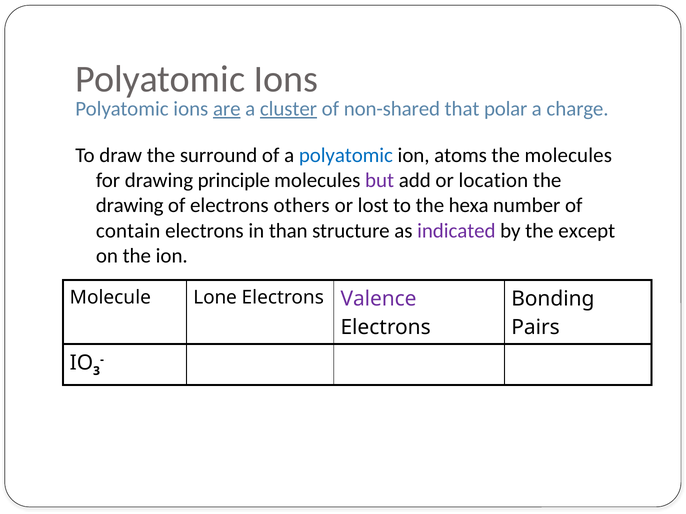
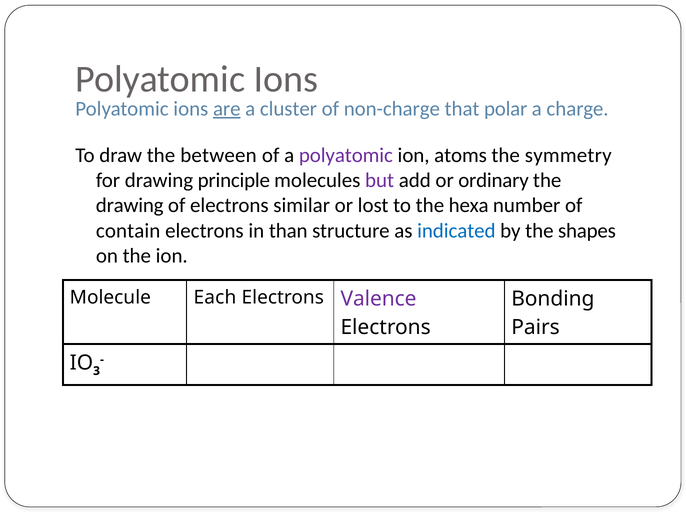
cluster underline: present -> none (288, 109)
non-shared: non-shared -> non-charge (392, 109)
surround: surround -> between (218, 155)
polyatomic colour: blue -> purple (346, 155)
the molecules: molecules -> symmetry (568, 155)
location: location -> ordinary (494, 181)
others: others -> similar (302, 206)
indicated colour: purple -> blue (456, 231)
except: except -> shapes (587, 231)
Lone: Lone -> Each (215, 298)
